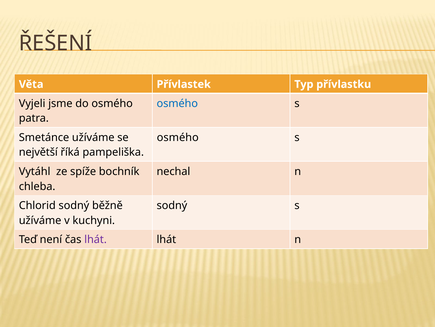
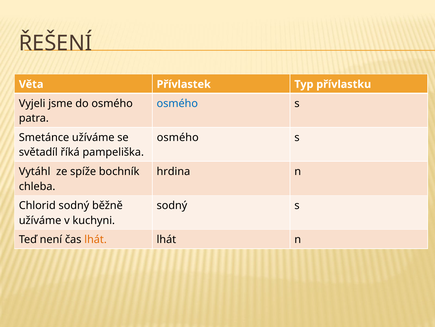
největší: největší -> světadíl (38, 152)
nechal: nechal -> hrdina (173, 171)
lhát colour: purple -> orange (96, 239)
